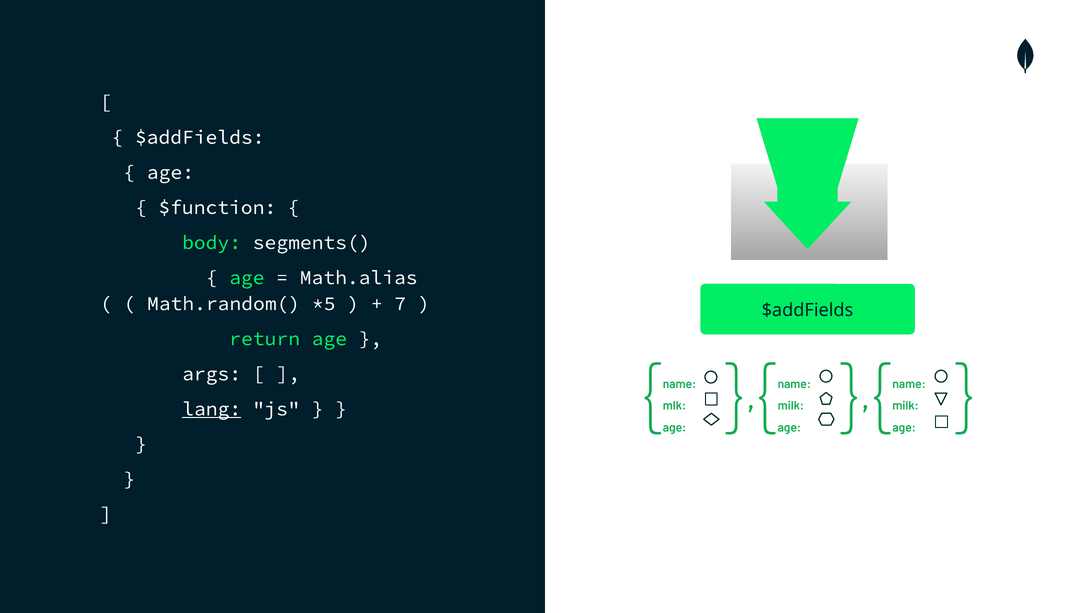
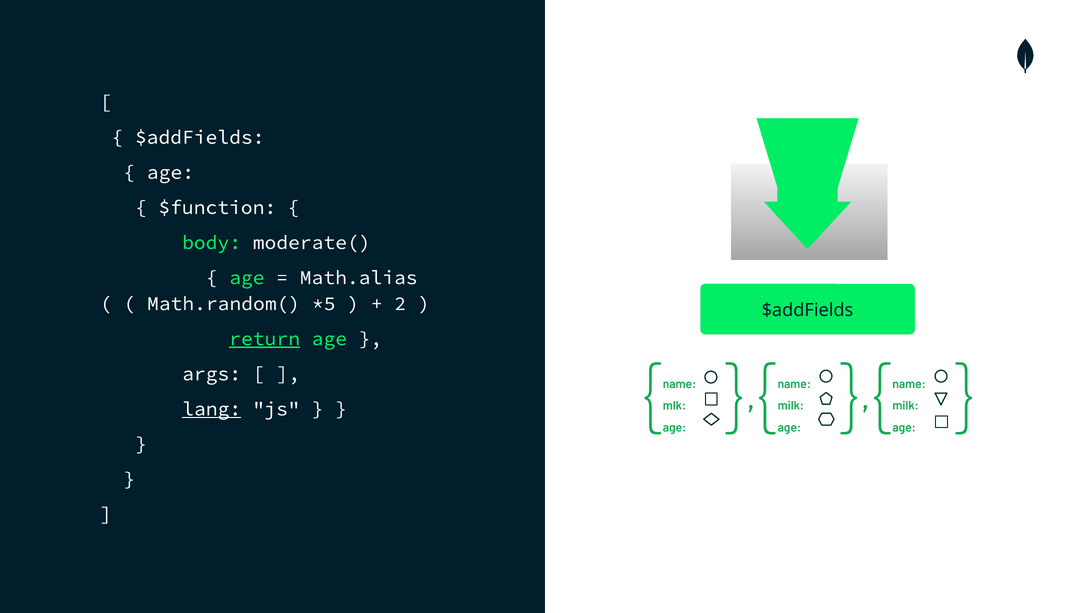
segments(: segments( -> moderate( (312, 243)
7: 7 -> 2 (400, 304)
return underline: none -> present (265, 339)
